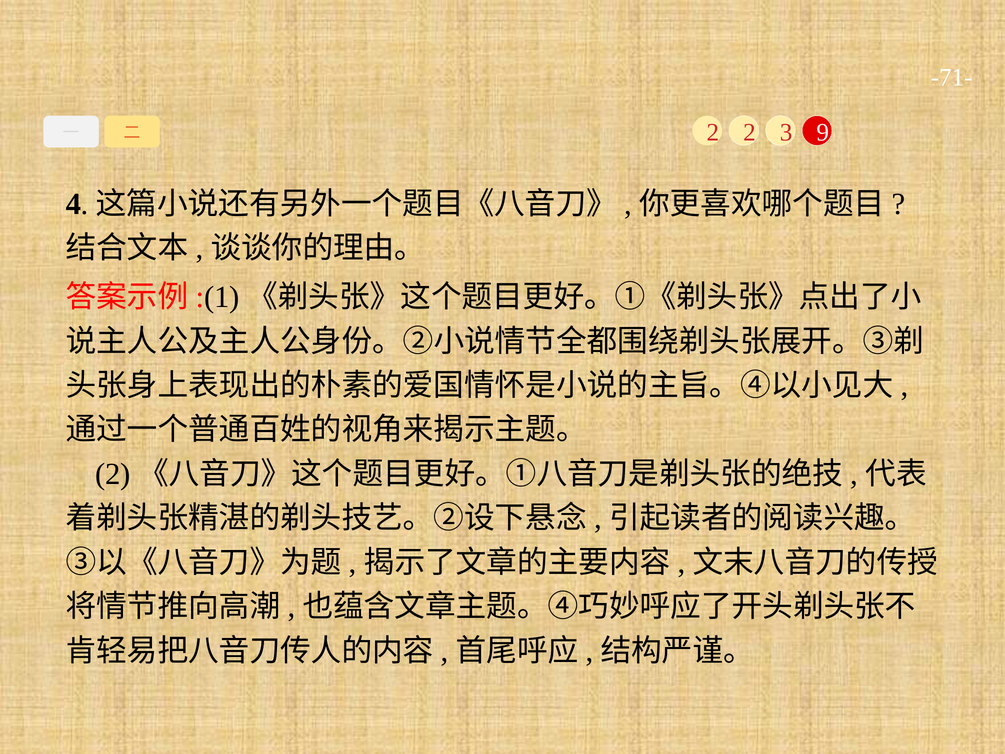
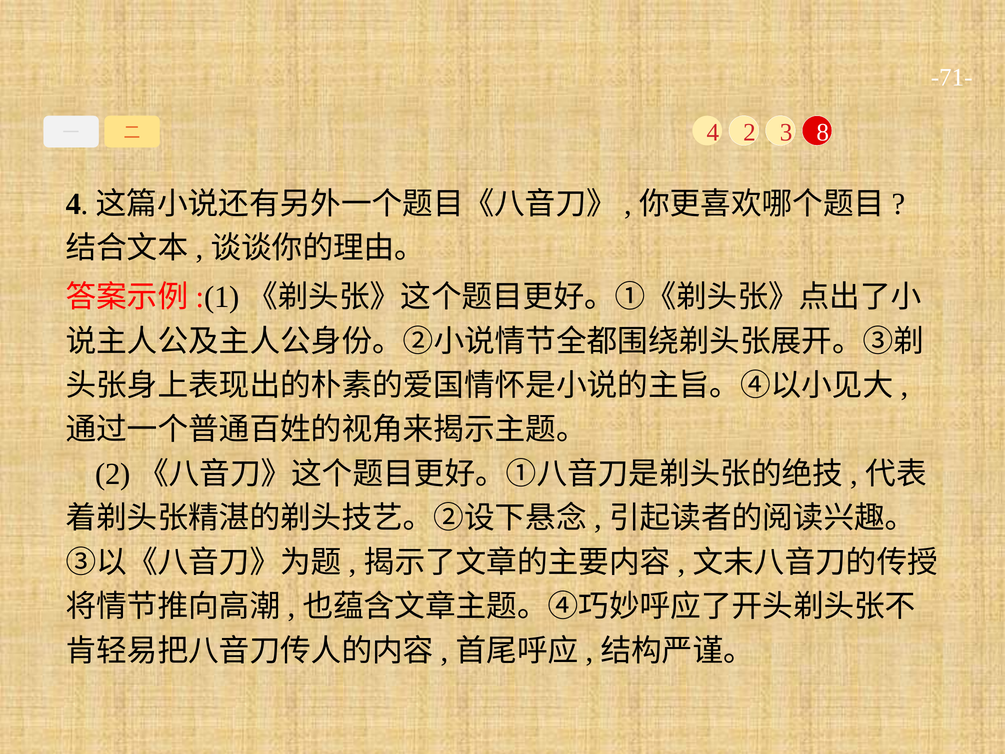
2: 2 -> 4 (713, 132)
9: 9 -> 8 (823, 132)
